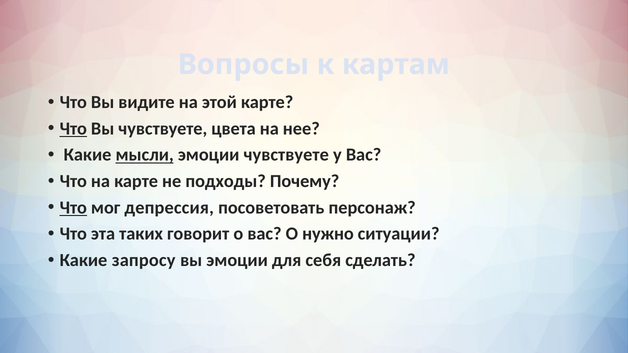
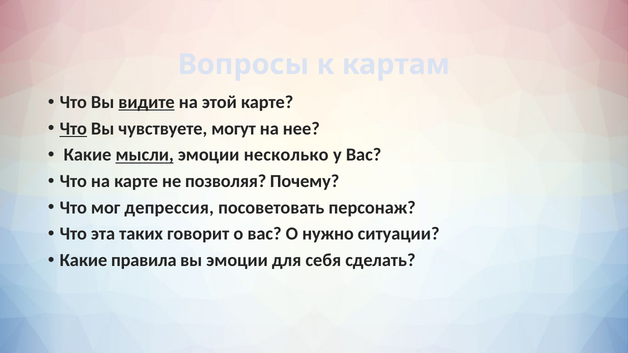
видите underline: none -> present (147, 102)
цвета: цвета -> могут (234, 129)
эмоции чувствуете: чувствуете -> несколько (286, 155)
подходы: подходы -> позволяя (226, 181)
Что underline: present -> none (73, 208)
запросу: запросу -> правила (144, 260)
